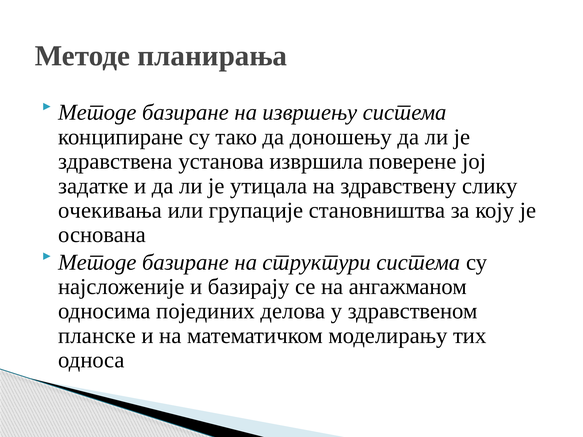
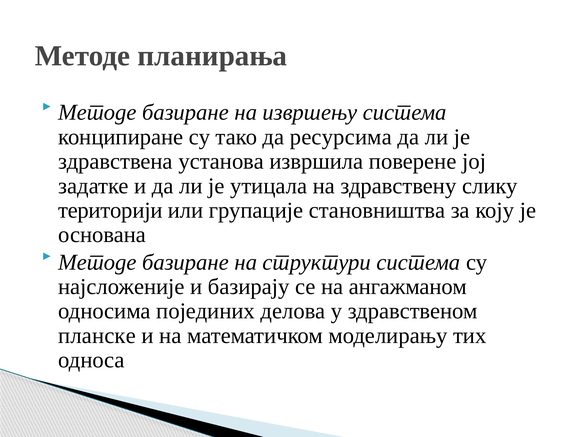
доношењу: доношењу -> ресурсима (341, 137)
очекивања: очекивања -> територији (110, 210)
